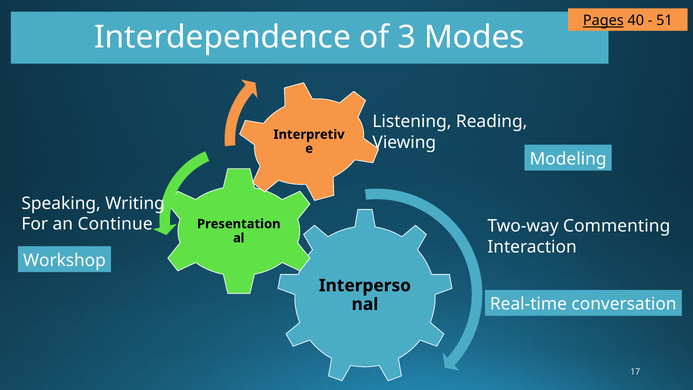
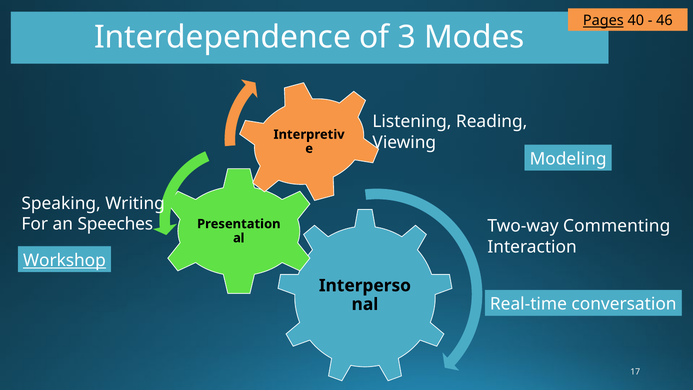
51: 51 -> 46 (664, 21)
Continue: Continue -> Speeches (115, 224)
Workshop underline: none -> present (64, 260)
